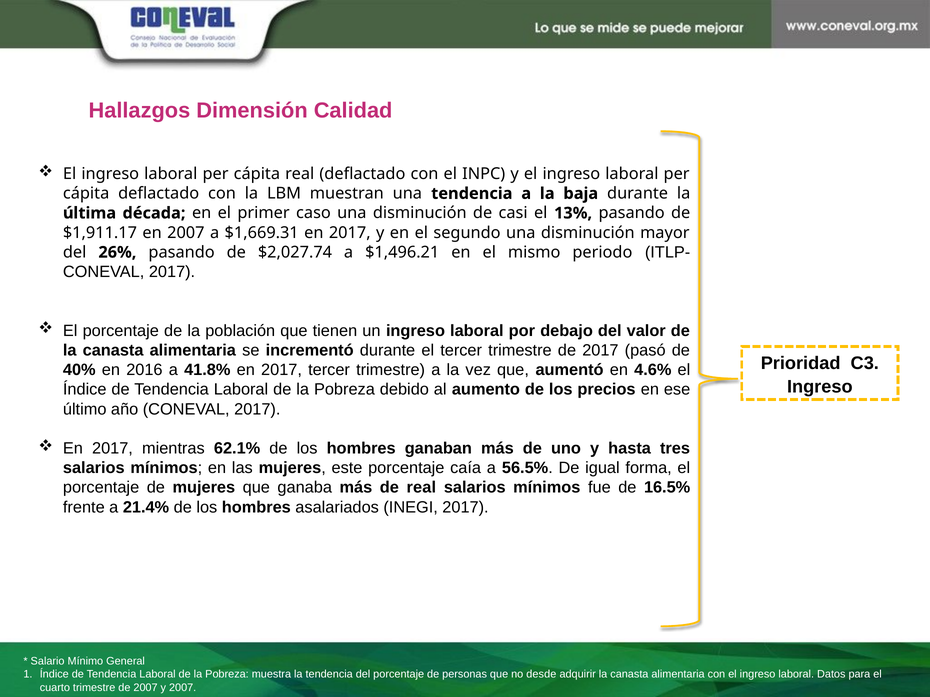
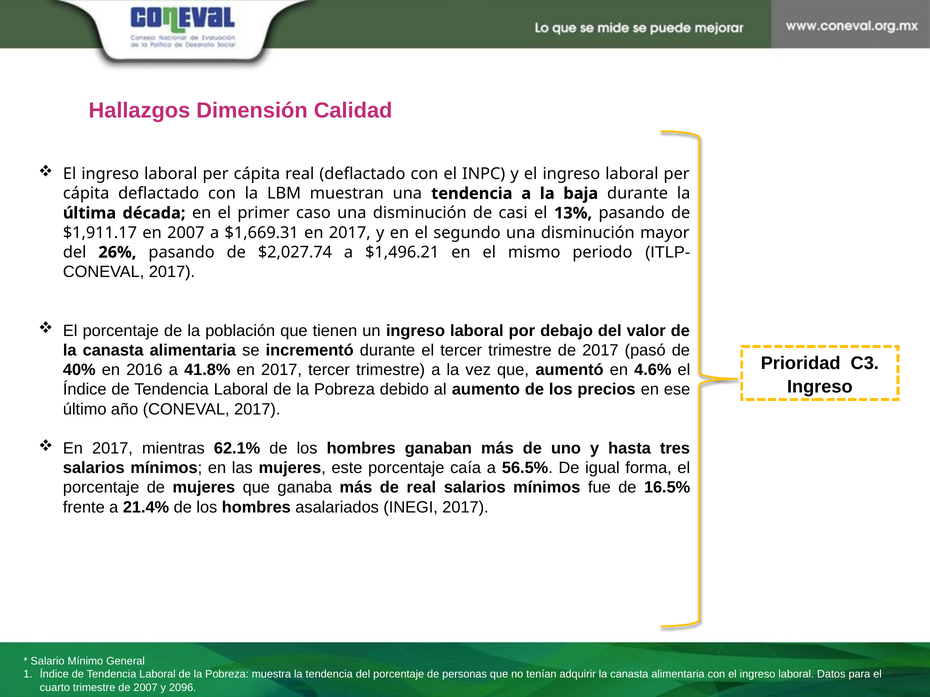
desde: desde -> tenían (541, 675)
y 2007: 2007 -> 2096 (183, 688)
